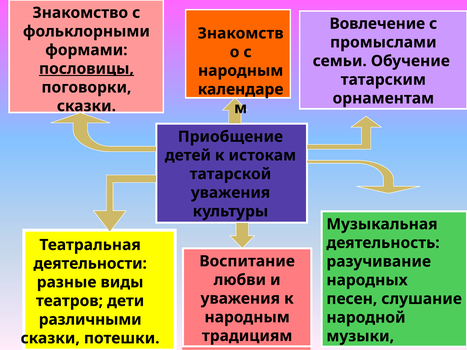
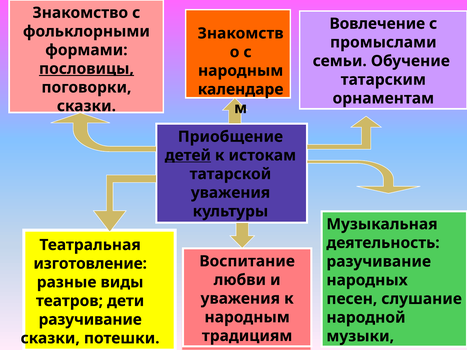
детей underline: none -> present (188, 155)
деятельности: деятельности -> изготовление (90, 264)
различными: различными -> разучивание (90, 320)
